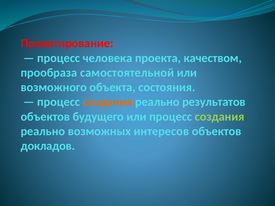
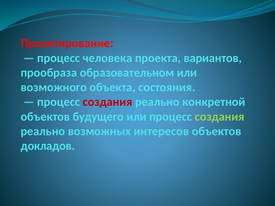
качеством: качеством -> вариантов (213, 58)
самостоятельной: самостоятельной -> образовательном (127, 73)
создания colour: orange -> red (108, 102)
результатов: результатов -> конкретной (214, 102)
